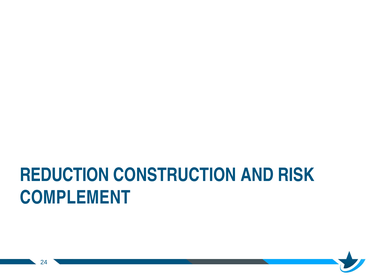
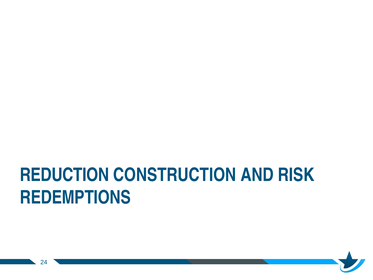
COMPLEMENT: COMPLEMENT -> REDEMPTIONS (75, 197)
